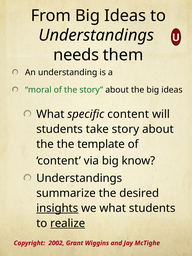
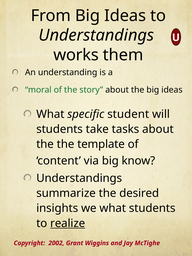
needs: needs -> works (76, 55)
specific content: content -> student (128, 114)
take story: story -> tasks (126, 129)
insights underline: present -> none (57, 208)
